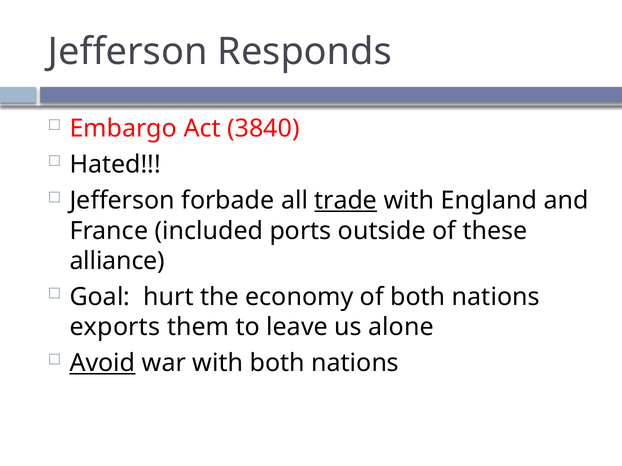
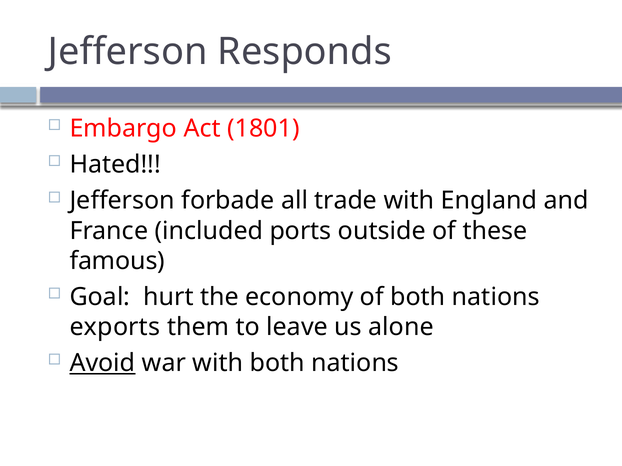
3840: 3840 -> 1801 (263, 129)
trade underline: present -> none (346, 201)
alliance: alliance -> famous (117, 261)
